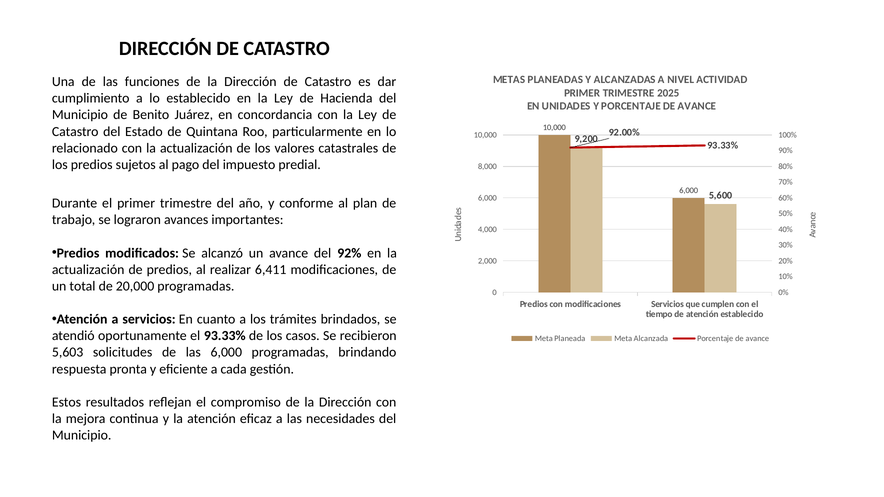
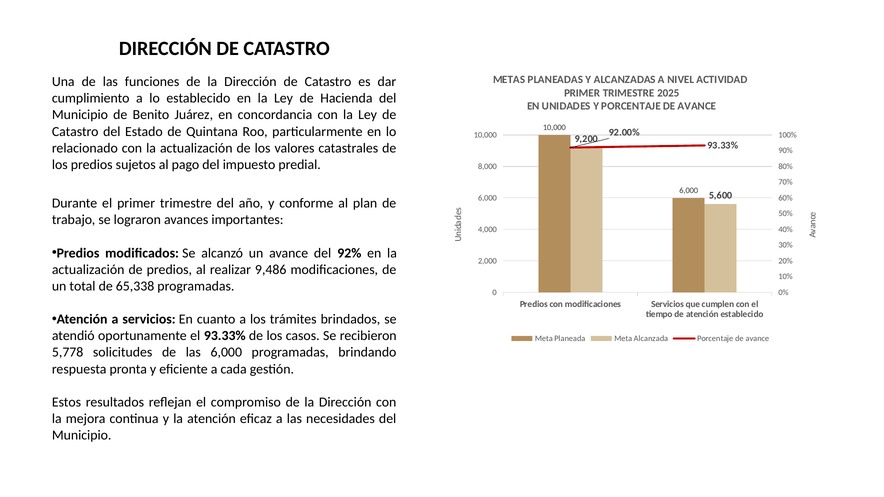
6,411: 6,411 -> 9,486 (271, 270)
20,000: 20,000 -> 65,338 (135, 286)
5,603: 5,603 -> 5,778 (68, 353)
